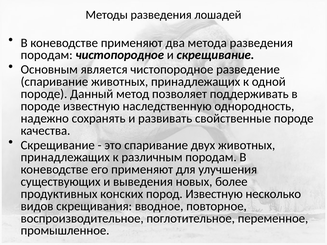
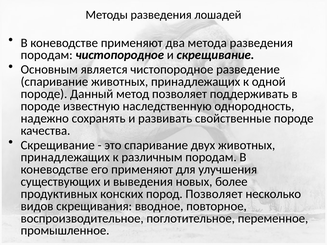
пород Известную: Известную -> Позволяет (214, 194)
